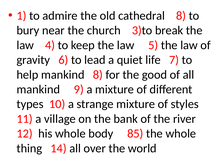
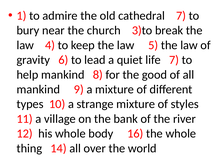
cathedral 8: 8 -> 7 (181, 16)
85: 85 -> 16 (135, 133)
